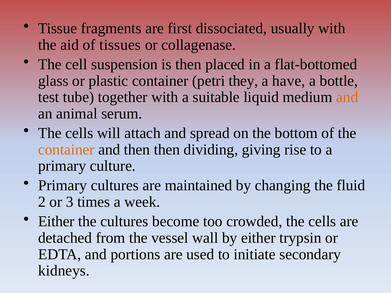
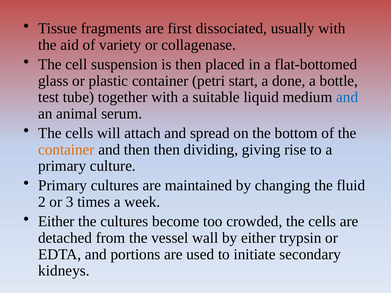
tissues: tissues -> variety (120, 45)
they: they -> start (243, 81)
have: have -> done (289, 81)
and colour: orange -> blue (347, 97)
